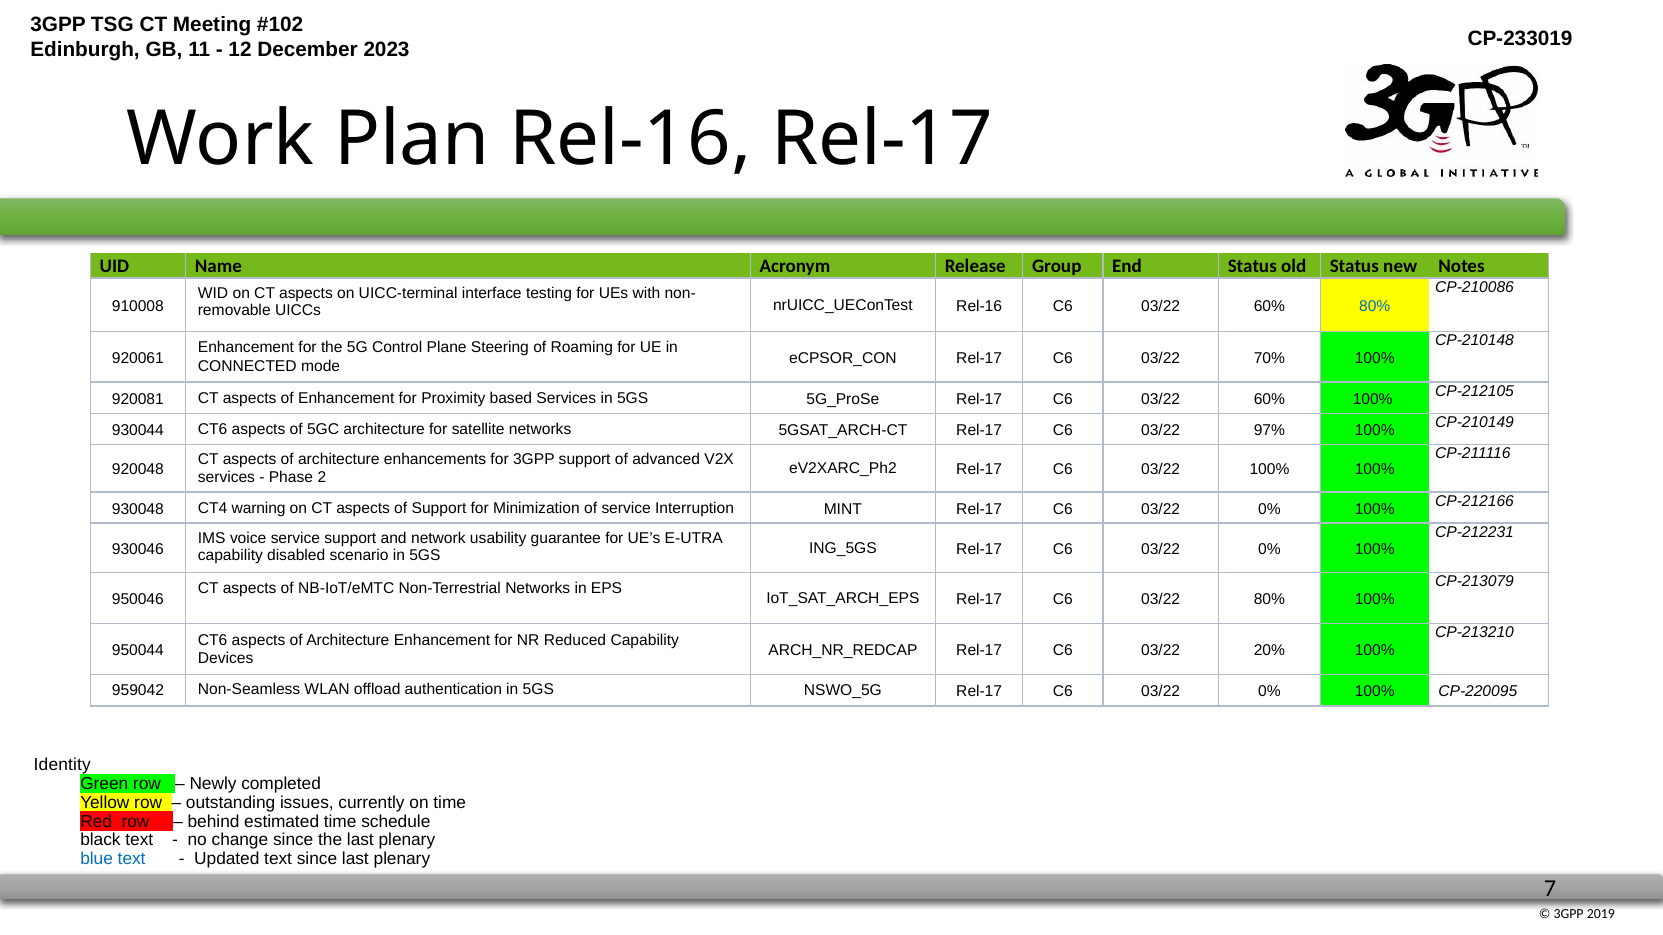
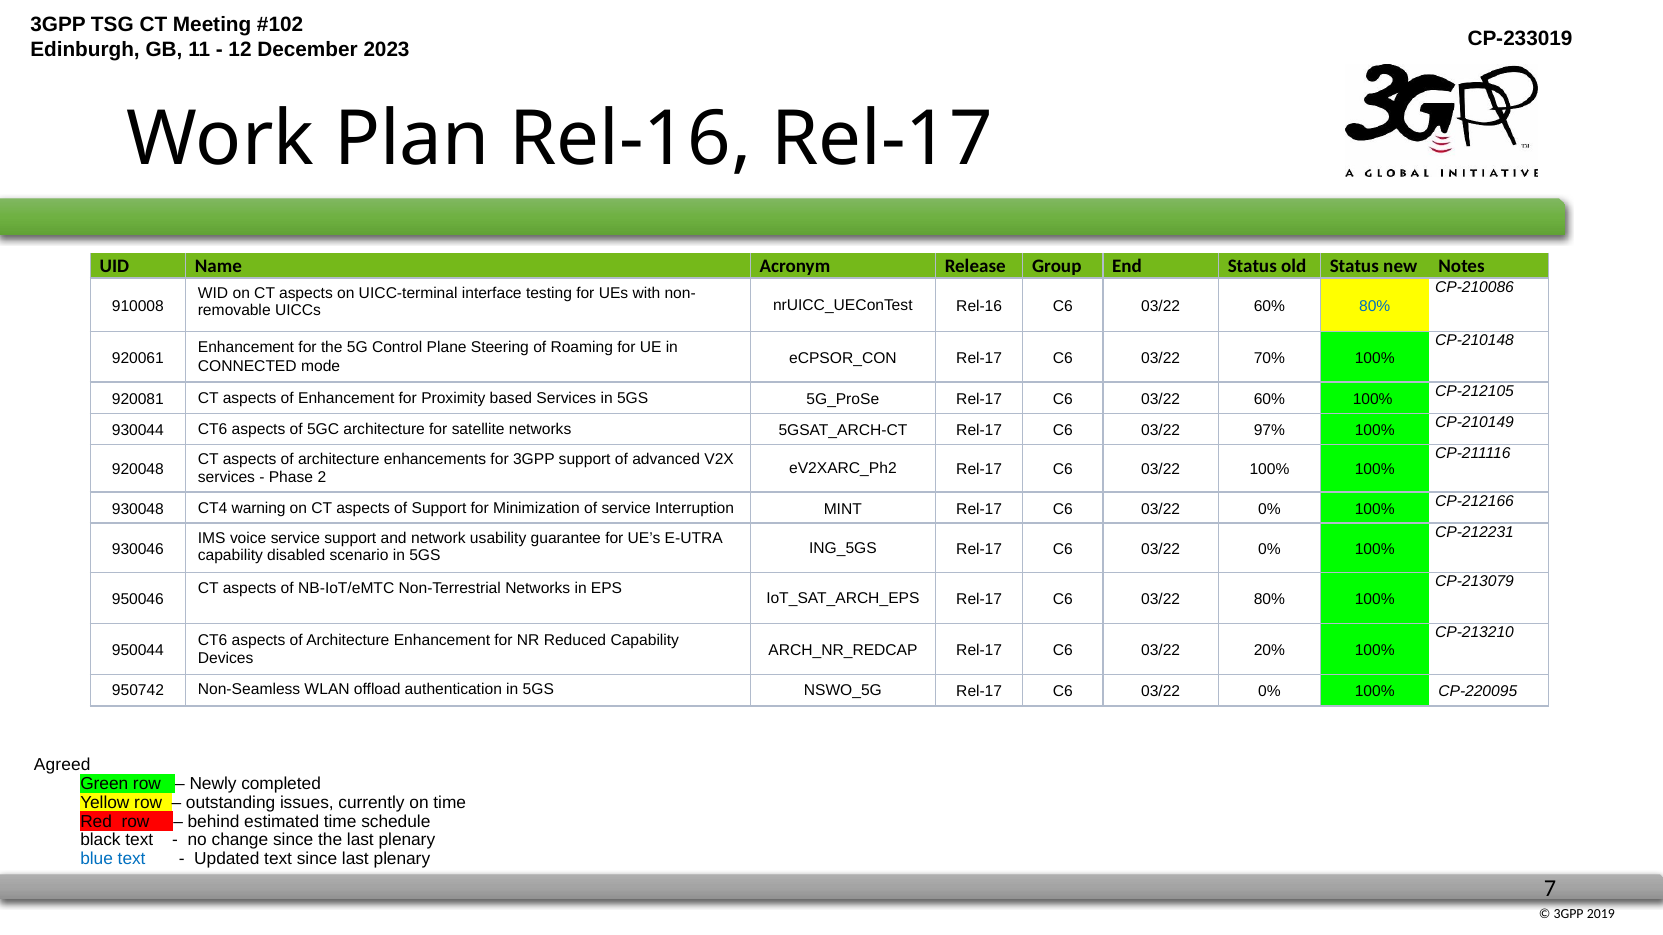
959042: 959042 -> 950742 (138, 691)
Identity: Identity -> Agreed (62, 766)
